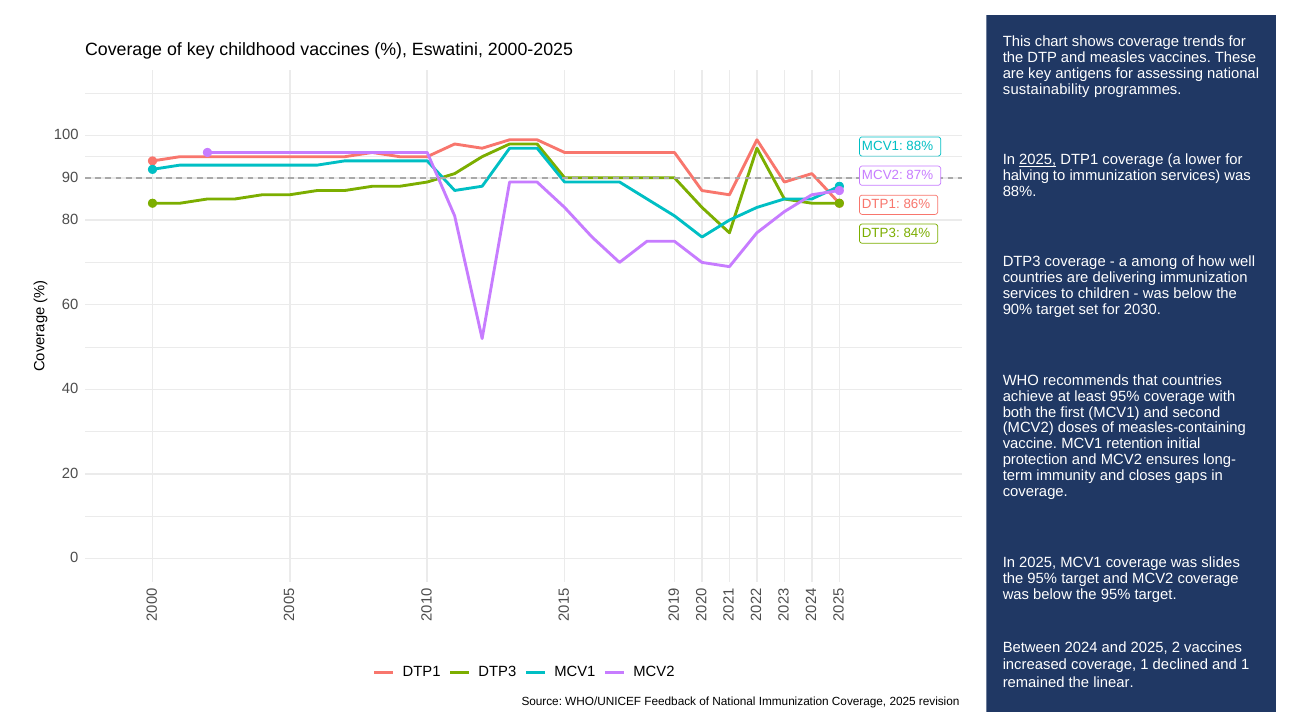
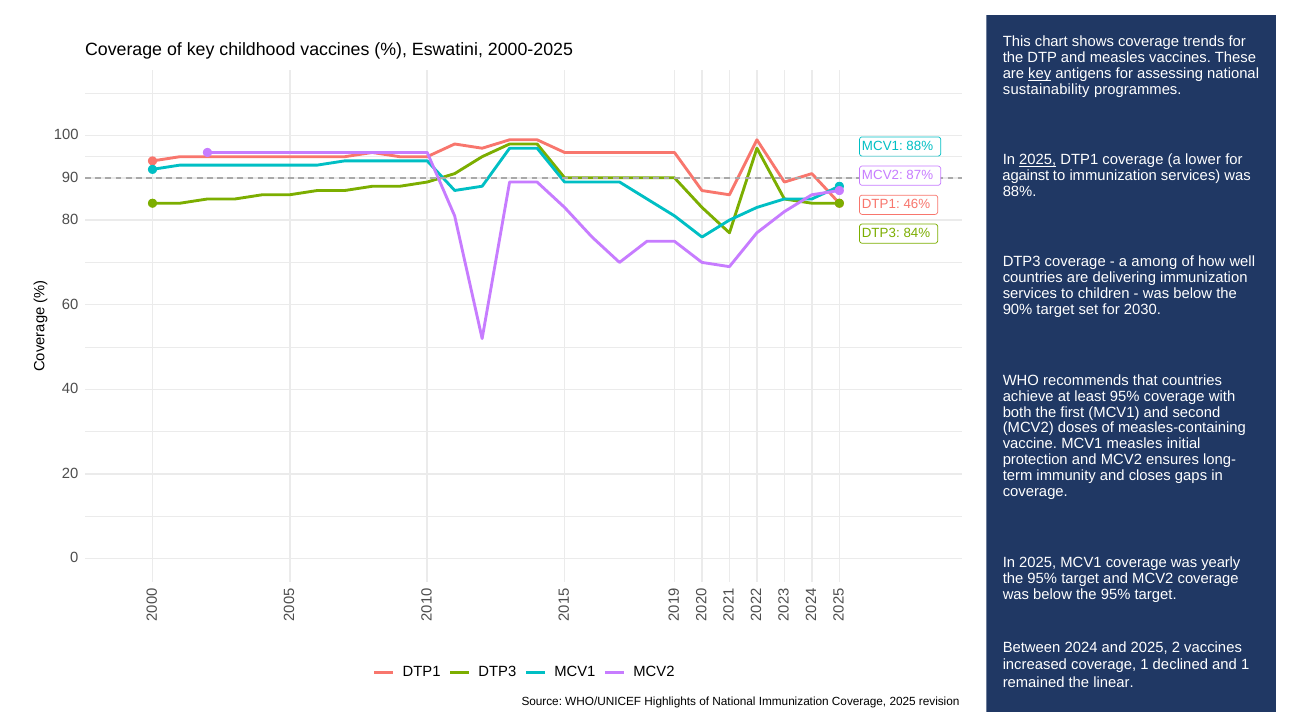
key underline: none -> present (1040, 74)
halving: halving -> against (1026, 176)
86%: 86% -> 46% (917, 204)
MCV1 retention: retention -> measles (1135, 444)
slides: slides -> yearly (1221, 562)
Feedback: Feedback -> Highlights (670, 701)
